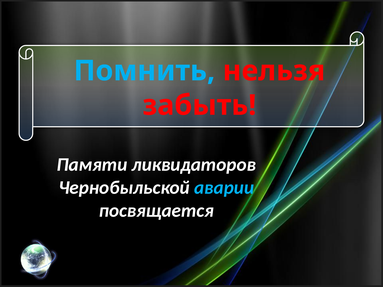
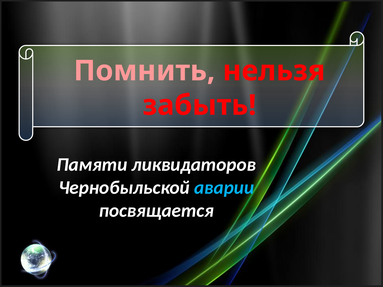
Помнить colour: light blue -> pink (144, 71)
